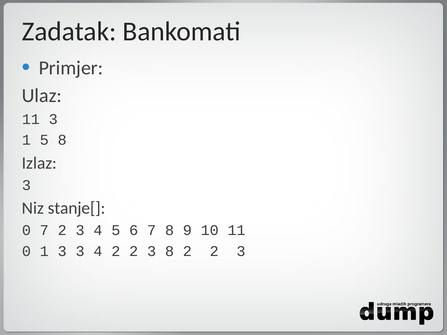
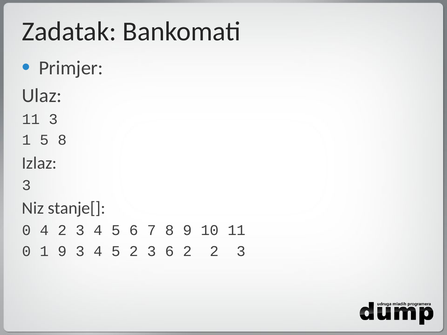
0 7: 7 -> 4 (44, 231)
1 3: 3 -> 9 (62, 251)
2: 2 -> 5 (116, 251)
3 8: 8 -> 6 (169, 251)
